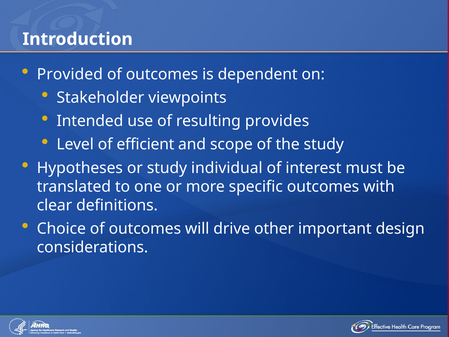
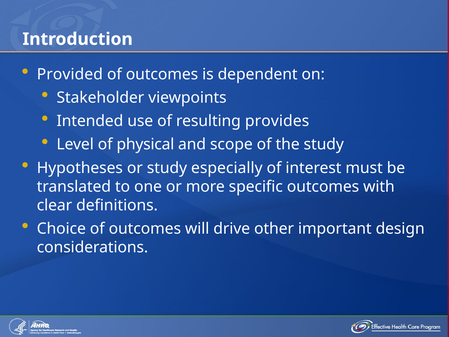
efficient: efficient -> physical (145, 144)
individual: individual -> especially (227, 168)
